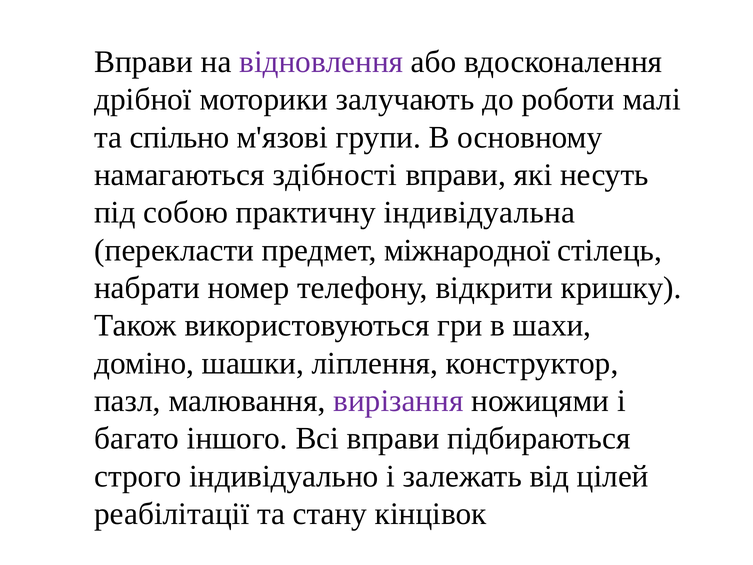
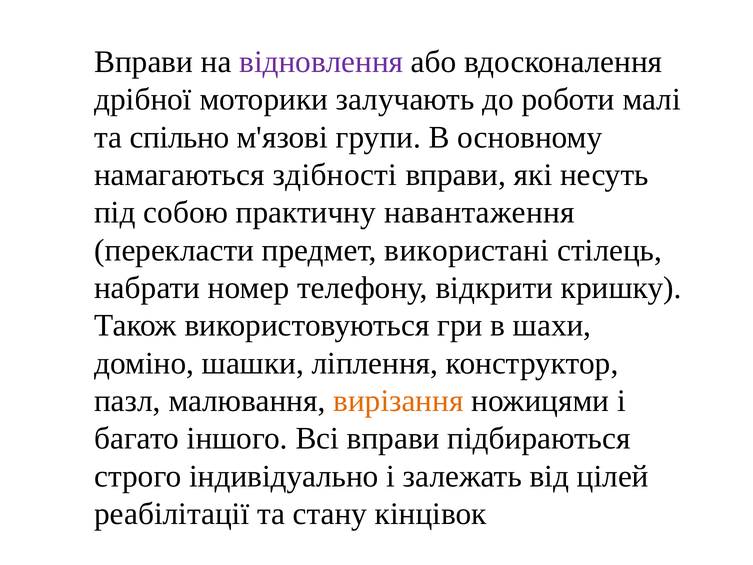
індивідуальна: індивідуальна -> навантаження (479, 212)
міжнародної: міжнародної -> використані (467, 250)
вирізання colour: purple -> orange (398, 401)
